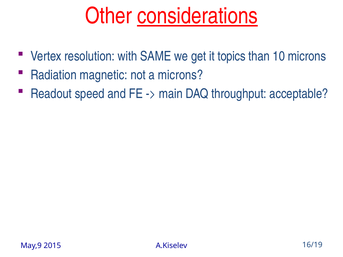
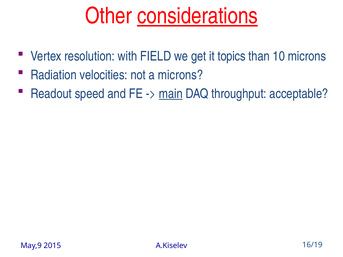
SAME: SAME -> FIELD (156, 56)
magnetic: magnetic -> velocities (104, 75)
main underline: none -> present (171, 94)
